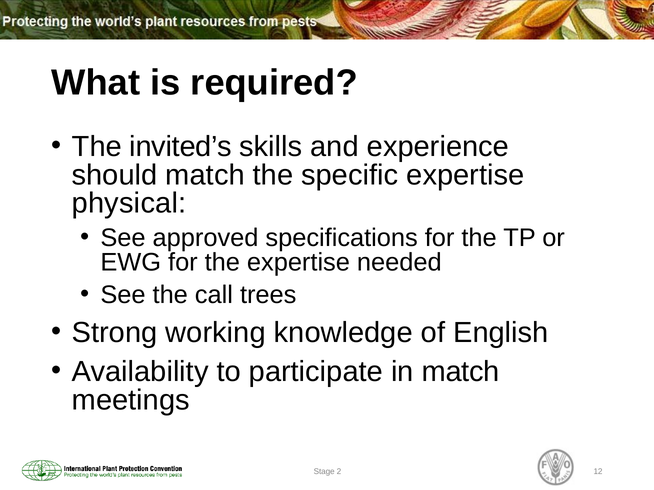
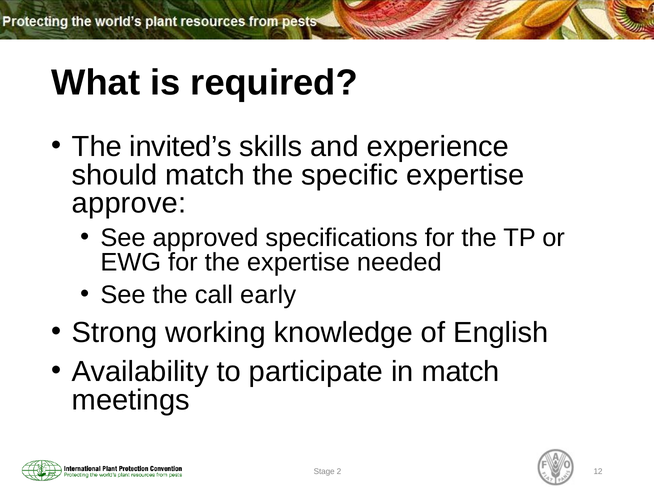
physical: physical -> approve (129, 203)
trees: trees -> early (268, 295)
